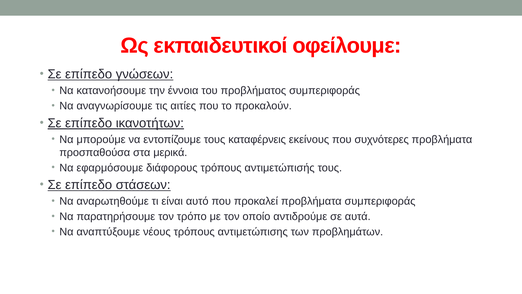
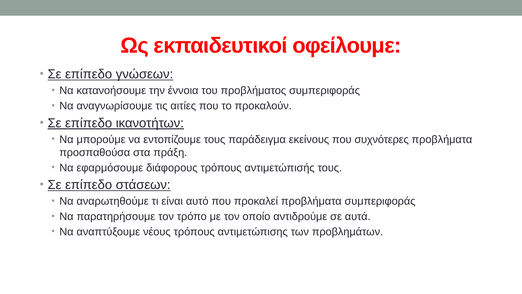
καταφέρνεις: καταφέρνεις -> παράδειγμα (257, 139)
μερικά: μερικά -> πράξη (170, 152)
